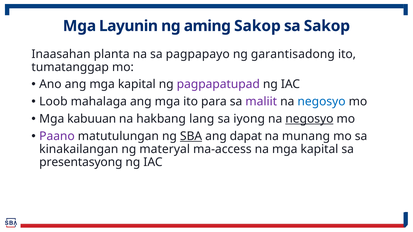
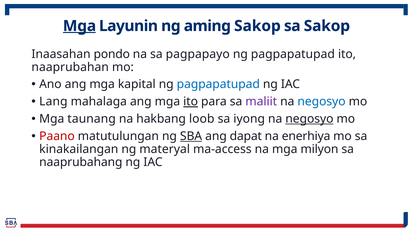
Mga underline: none -> present (79, 26)
planta: planta -> pondo (112, 54)
garantisadong: garantisadong -> pagpapatupad (293, 54)
tumatanggap: tumatanggap -> naaprubahan (70, 67)
pagpapatupad colour: purple -> blue (218, 84)
Loob: Loob -> Lang (53, 102)
ito underline: none -> present (191, 102)
kabuuan: kabuuan -> taunang (92, 119)
lang: lang -> loob (202, 119)
Paano colour: purple -> red (57, 136)
munang: munang -> enerhiya (306, 136)
na mga kapital: kapital -> milyon (319, 149)
presentasyong: presentasyong -> naaprubahang (81, 162)
